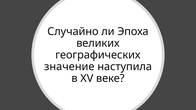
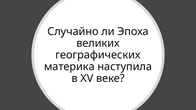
значение: значение -> материка (69, 67)
